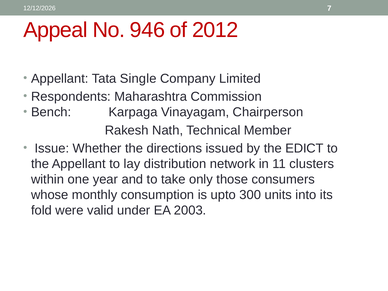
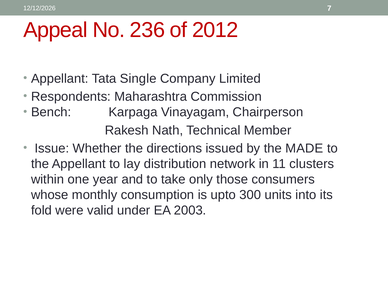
946: 946 -> 236 (147, 30)
EDICT: EDICT -> MADE (304, 148)
